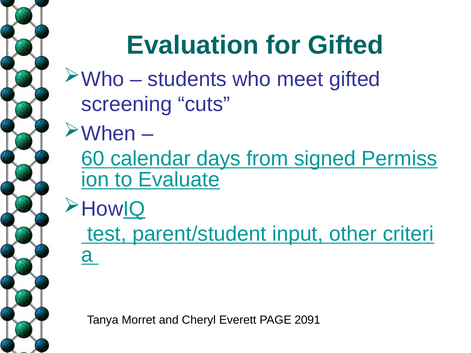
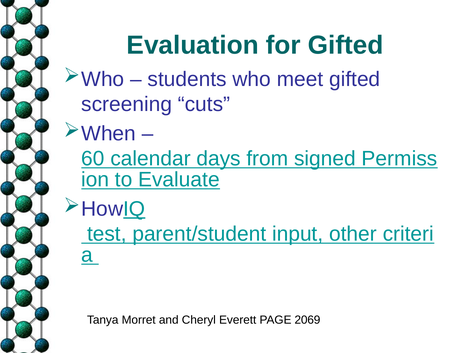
2091: 2091 -> 2069 (307, 320)
